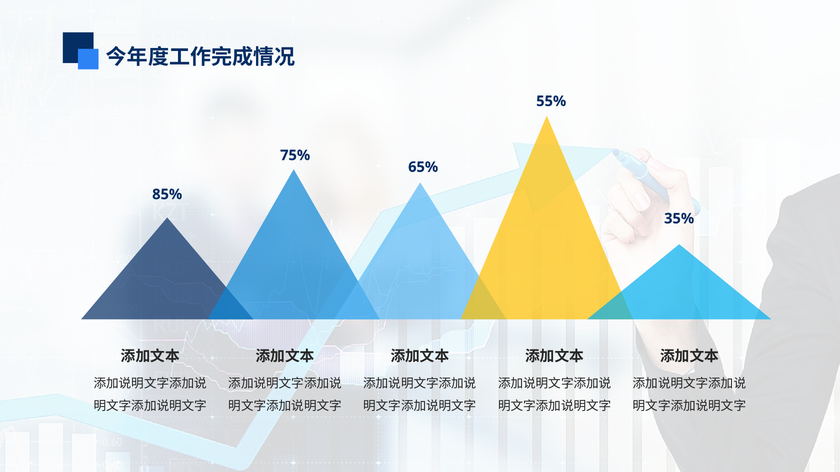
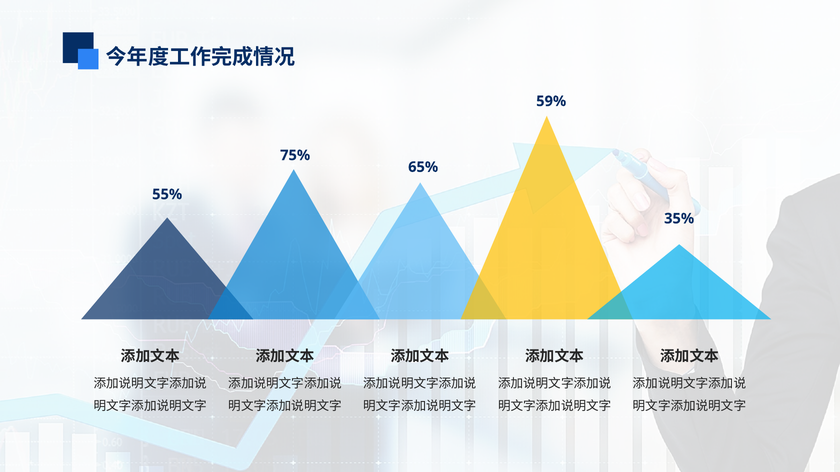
55%: 55% -> 59% (551, 101)
85%: 85% -> 55% (167, 195)
